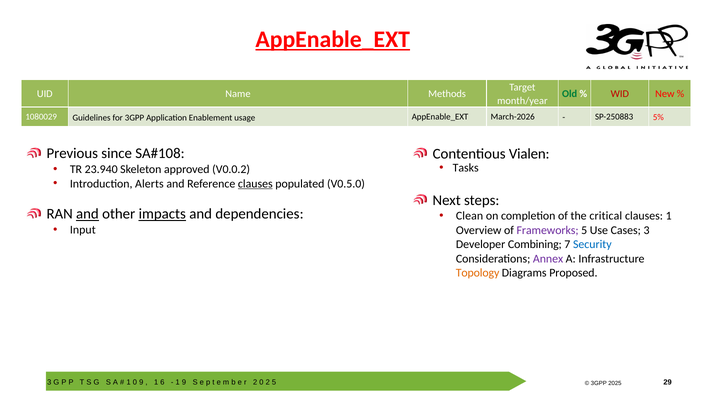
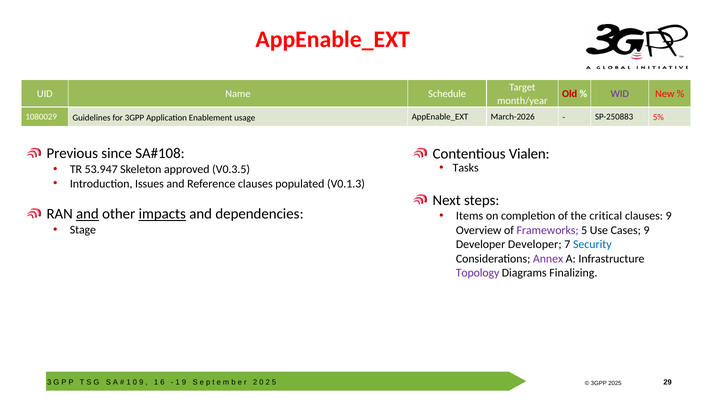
AppEnable_EXT underline: present -> none (333, 40)
Methods: Methods -> Schedule (447, 94)
Old colour: green -> red (570, 94)
WID colour: red -> purple (620, 94)
23.940: 23.940 -> 53.947 (101, 170)
V0.0.2: V0.0.2 -> V0.3.5 (231, 170)
Alerts: Alerts -> Issues (149, 184)
clauses underline: present -> none (255, 184)
V0.5.0: V0.5.0 -> V0.1.3 (346, 184)
Clean: Clean -> Items (470, 216)
clauses 1: 1 -> 9 (669, 216)
Input: Input -> Stage (83, 230)
Cases 3: 3 -> 9 (647, 230)
Developer Combining: Combining -> Developer (535, 245)
Topology colour: orange -> purple (478, 273)
Proposed: Proposed -> Finalizing (573, 273)
